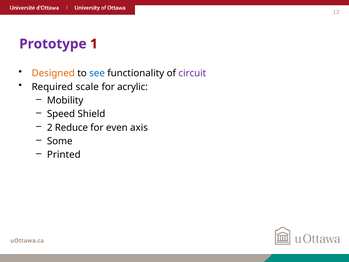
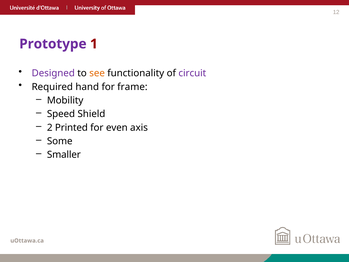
Designed colour: orange -> purple (53, 73)
see colour: blue -> orange (97, 73)
scale: scale -> hand (87, 87)
acrylic: acrylic -> frame (132, 87)
Reduce: Reduce -> Printed (71, 127)
Printed: Printed -> Smaller (64, 155)
